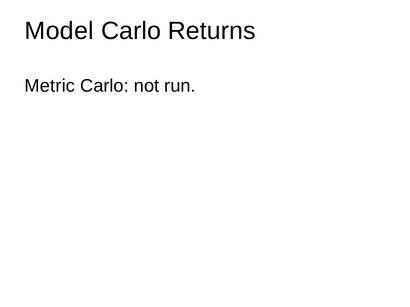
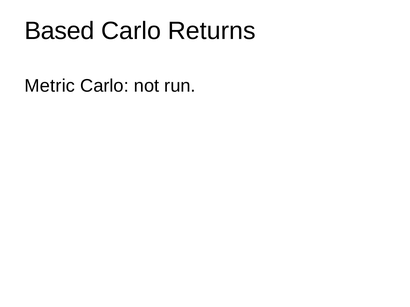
Model: Model -> Based (59, 31)
